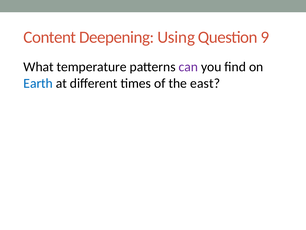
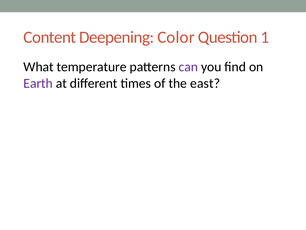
Using: Using -> Color (176, 37)
9: 9 -> 1 (265, 37)
Earth colour: blue -> purple (38, 83)
